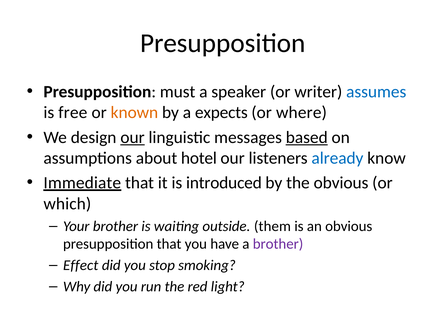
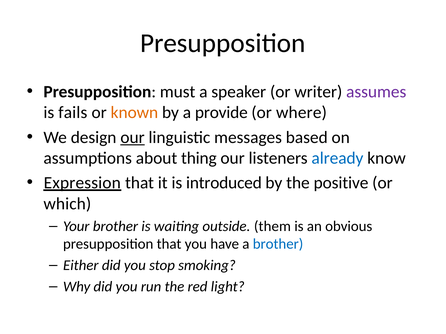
assumes colour: blue -> purple (376, 92)
free: free -> fails (73, 113)
expects: expects -> provide (221, 113)
based underline: present -> none (307, 138)
hotel: hotel -> thing (199, 158)
Immediate: Immediate -> Expression (82, 183)
the obvious: obvious -> positive (341, 183)
brother colour: purple -> blue (278, 244)
Effect: Effect -> Either (81, 266)
